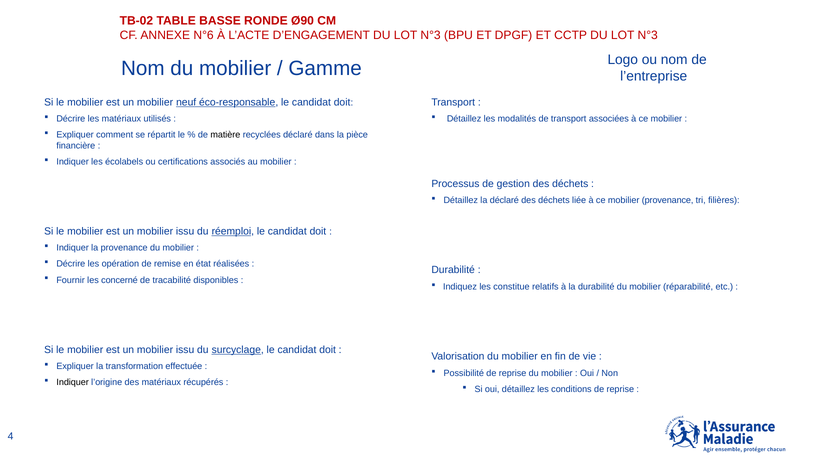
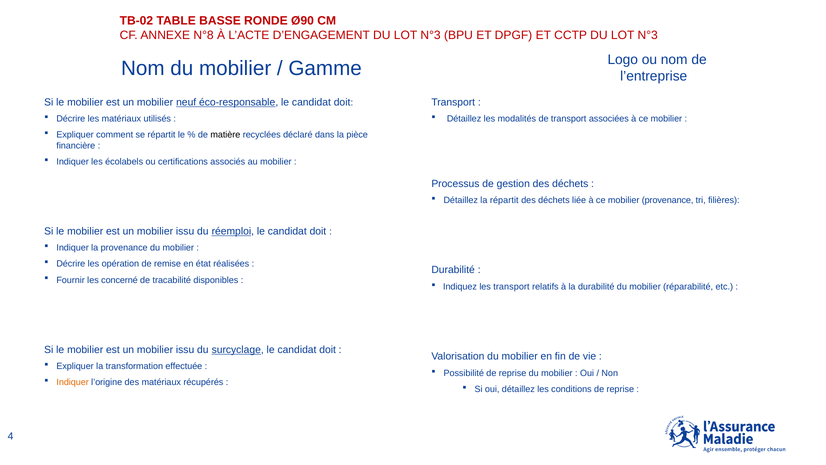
N°6: N°6 -> N°8 (204, 35)
la déclaré: déclaré -> répartit (504, 200)
les constitue: constitue -> transport (511, 287)
Indiquer colour: black -> orange (73, 382)
